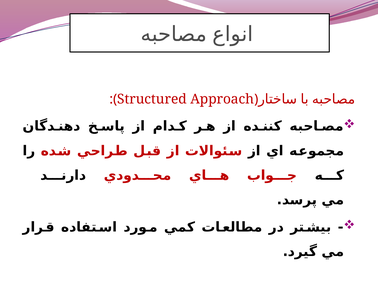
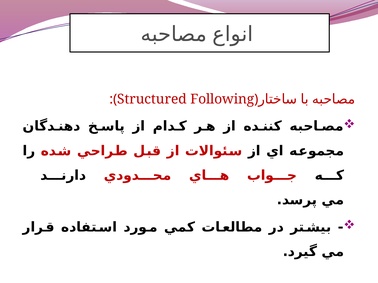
Approach: Approach -> Following (222, 99)
